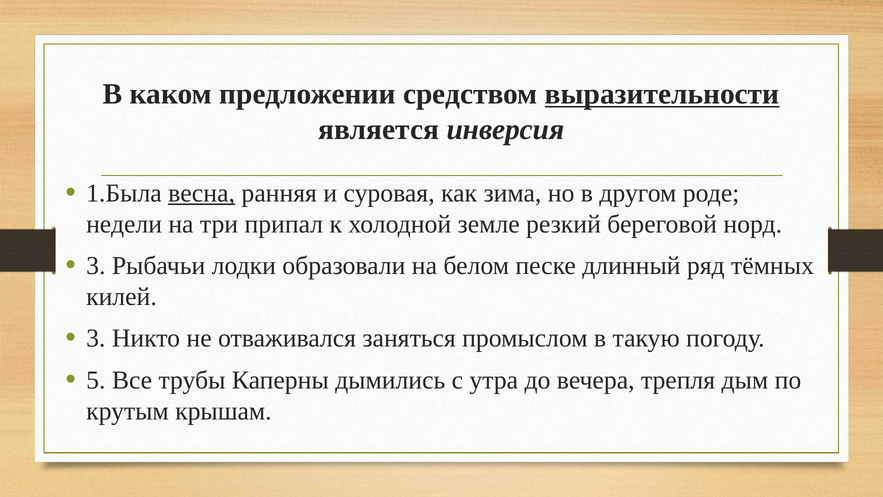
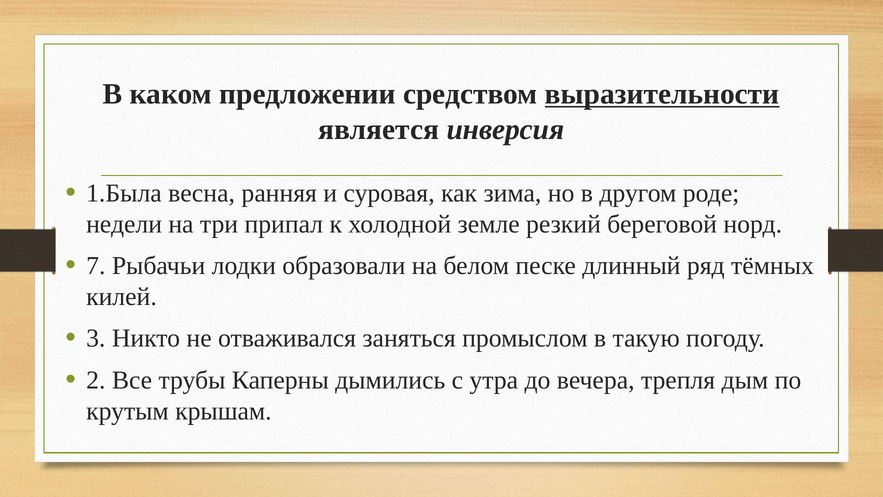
весна underline: present -> none (202, 193)
3: 3 -> 7 (96, 266)
5: 5 -> 2 (96, 380)
